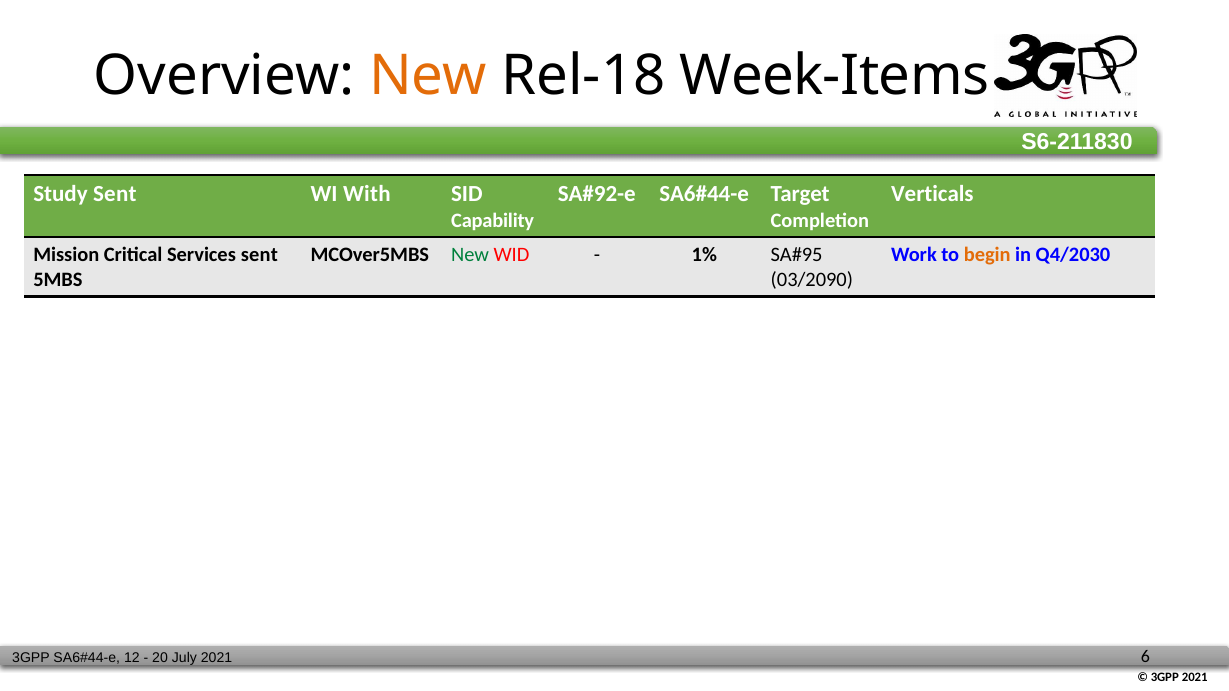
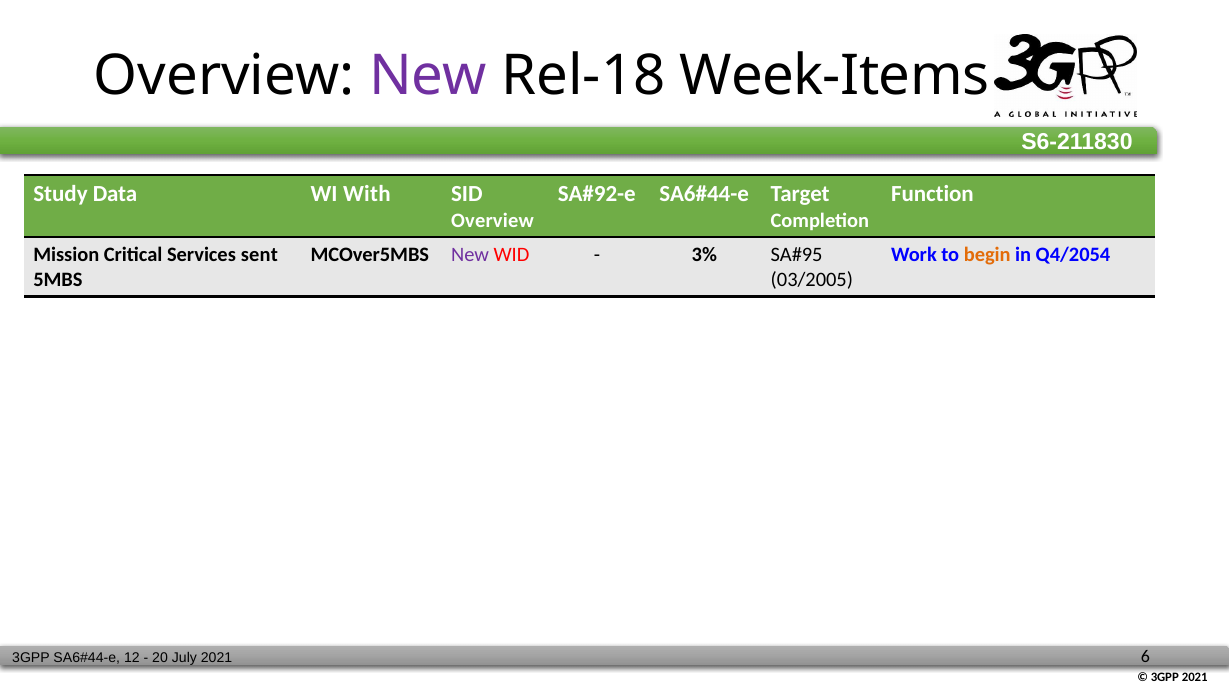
New colour: orange -> purple (428, 76)
Study Sent: Sent -> Data (115, 194)
Verticals: Verticals -> Function (932, 194)
Capability: Capability -> Overview (492, 221)
New colour: green -> purple (470, 255)
1%: 1% -> 3% (704, 255)
Q4/2030: Q4/2030 -> Q4/2054 (1073, 255)
03/2090: 03/2090 -> 03/2005 (812, 280)
